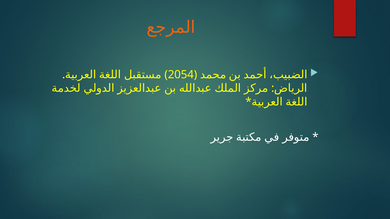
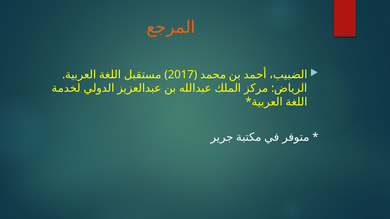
2054: 2054 -> 2017 (181, 75)
